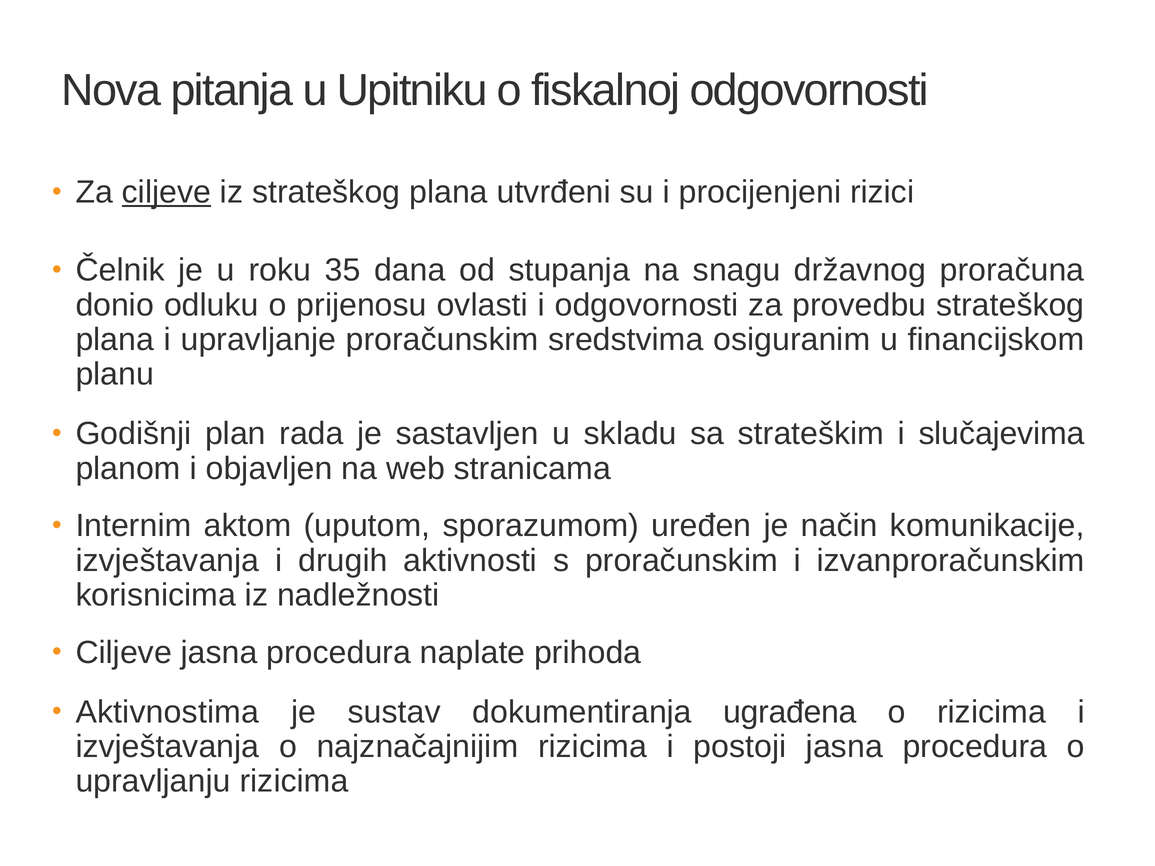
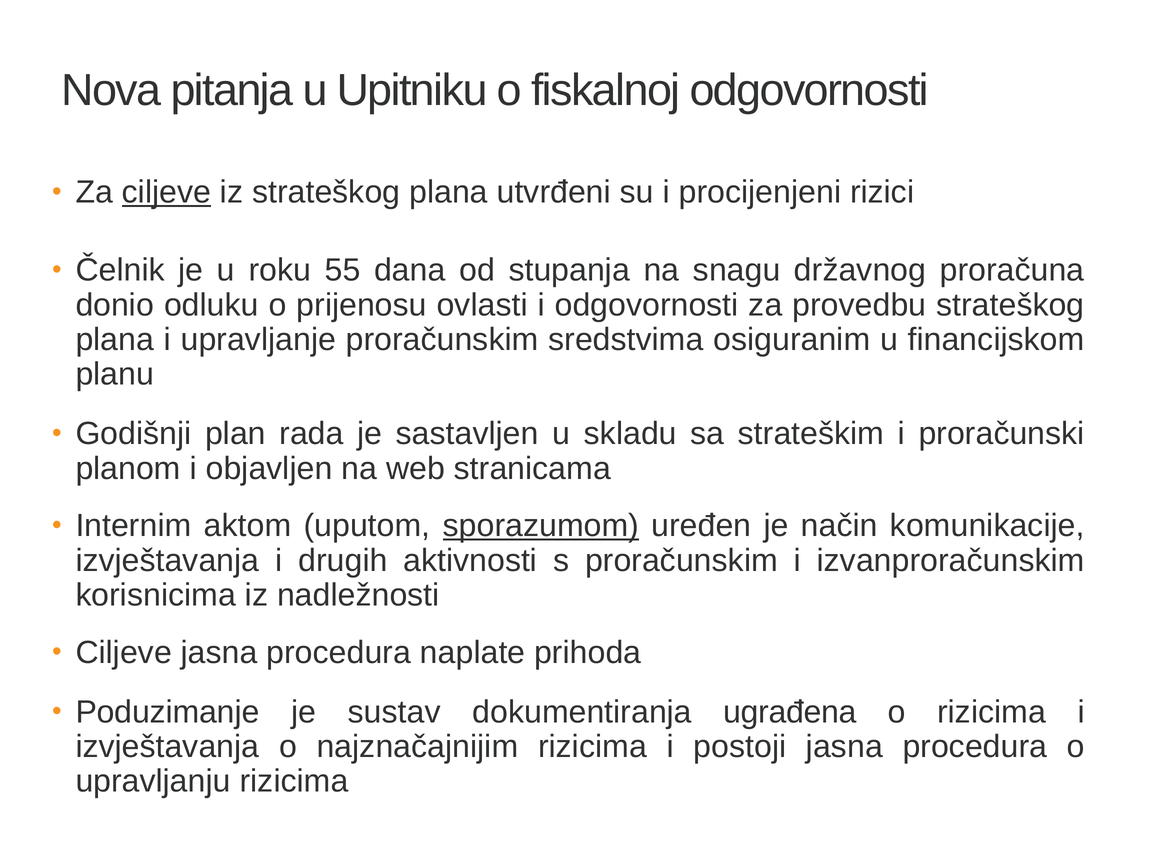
35: 35 -> 55 (343, 270)
slučajevima: slučajevima -> proračunski (1002, 434)
sporazumom underline: none -> present (541, 526)
Aktivnostima: Aktivnostima -> Poduzimanje (168, 712)
